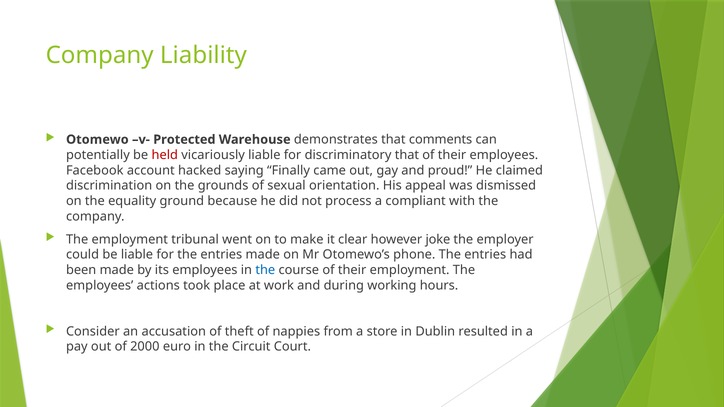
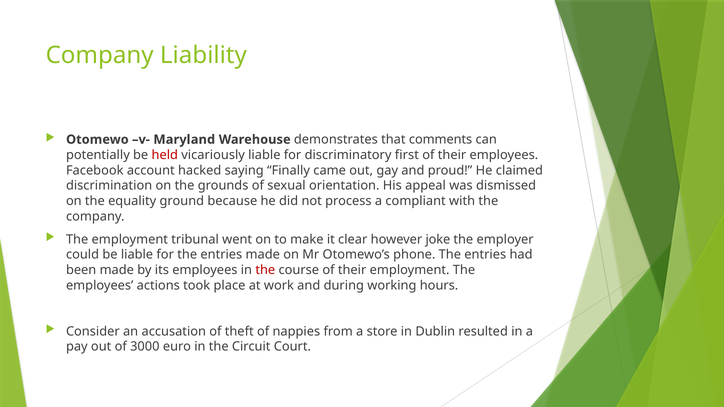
Protected: Protected -> Maryland (184, 140)
discriminatory that: that -> first (407, 155)
the colour: blue -> red (265, 270)
2000: 2000 -> 3000 (145, 347)
